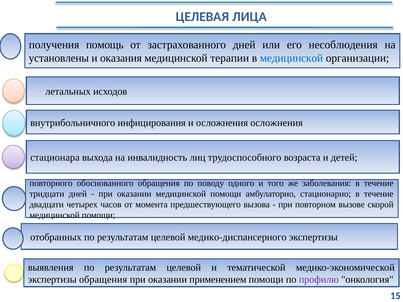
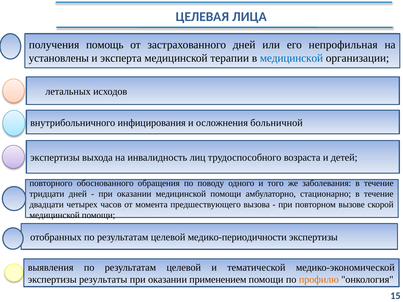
несоблюдения: несоблюдения -> непрофильная (343, 45)
оказания: оказания -> эксперта (121, 58)
осложнения осложнения: осложнения -> больничной (277, 123)
стационара: стационара -> экспертизы (55, 158)
медико-диспансерного: медико-диспансерного -> медико-периодичности (237, 237)
экспертизы обращения: обращения -> результаты (103, 280)
профилю colour: purple -> orange (319, 280)
